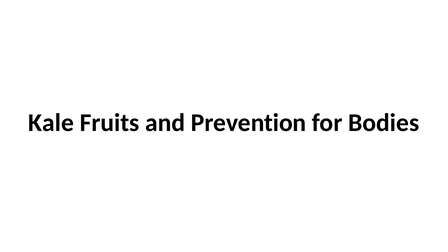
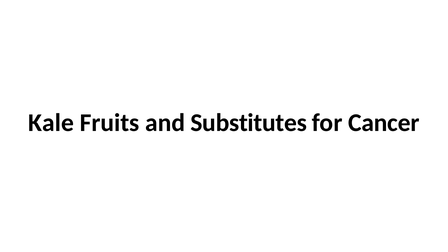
Prevention: Prevention -> Substitutes (249, 123)
Bodies: Bodies -> Cancer (384, 123)
